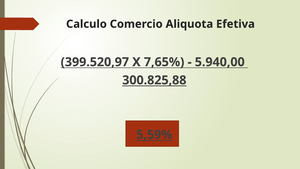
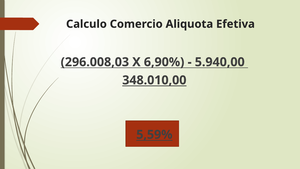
399.520,97: 399.520,97 -> 296.008,03 (95, 62)
7,65%: 7,65% -> 6,90% (164, 62)
300.825,88: 300.825,88 -> 348.010,00 (154, 80)
